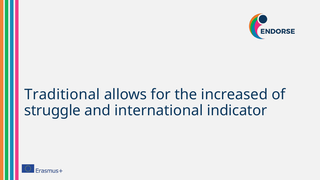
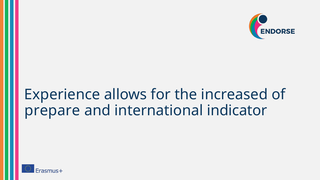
Traditional: Traditional -> Experience (62, 95)
struggle: struggle -> prepare (52, 111)
